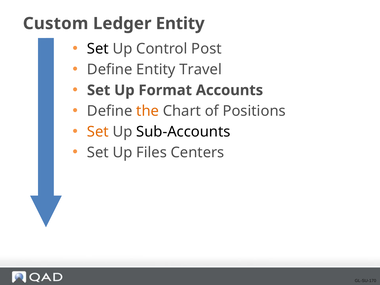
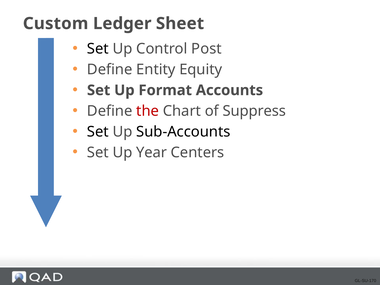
Ledger Entity: Entity -> Sheet (180, 24)
Travel: Travel -> Equity (201, 70)
the colour: orange -> red (148, 111)
Positions: Positions -> Suppress (254, 111)
Set colour: orange -> black (98, 132)
Files: Files -> Year (152, 152)
